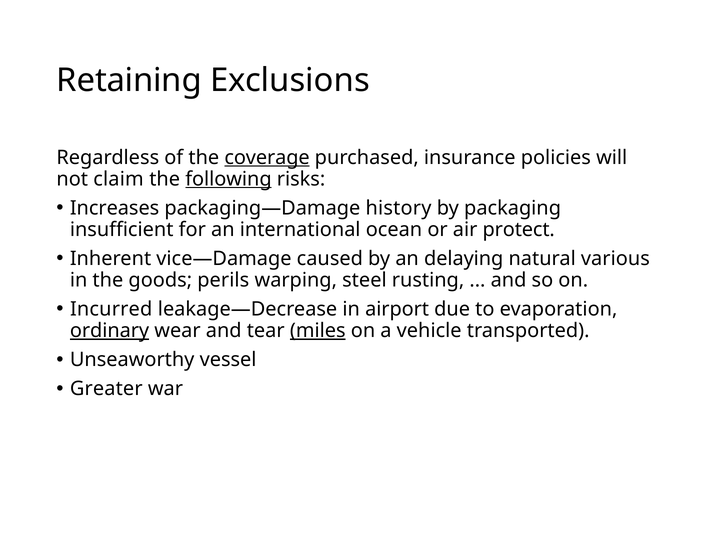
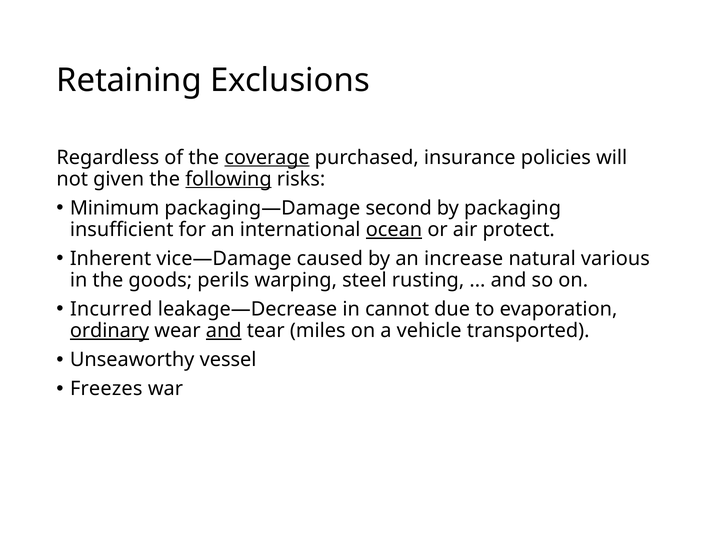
claim: claim -> given (119, 179)
Increases: Increases -> Minimum (115, 208)
history: history -> second (399, 208)
ocean underline: none -> present (394, 229)
delaying: delaying -> increase (464, 259)
airport: airport -> cannot (397, 309)
and underline: none -> present (224, 331)
miles underline: present -> none (318, 331)
Greater: Greater -> Freezes (106, 389)
